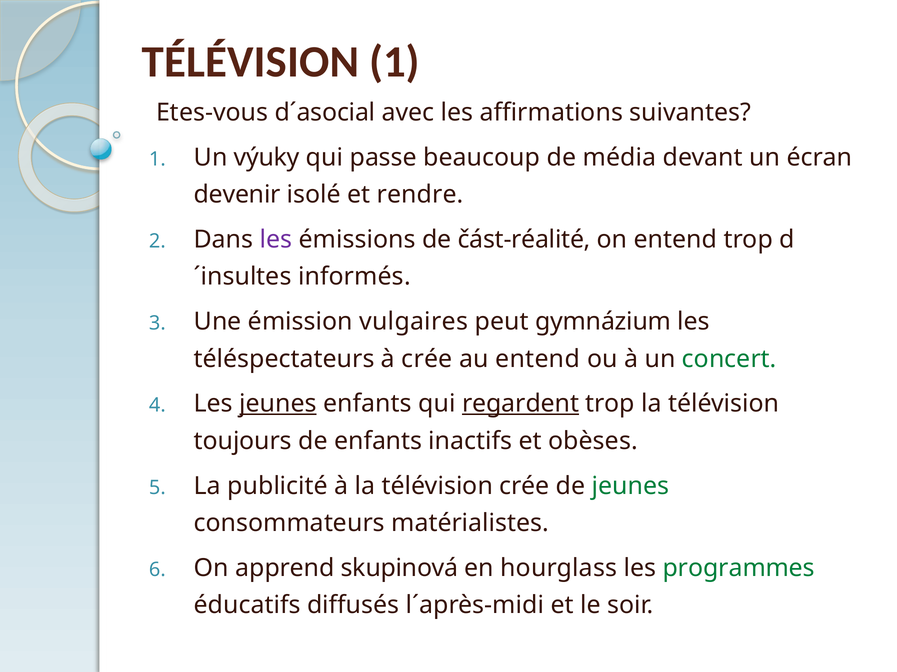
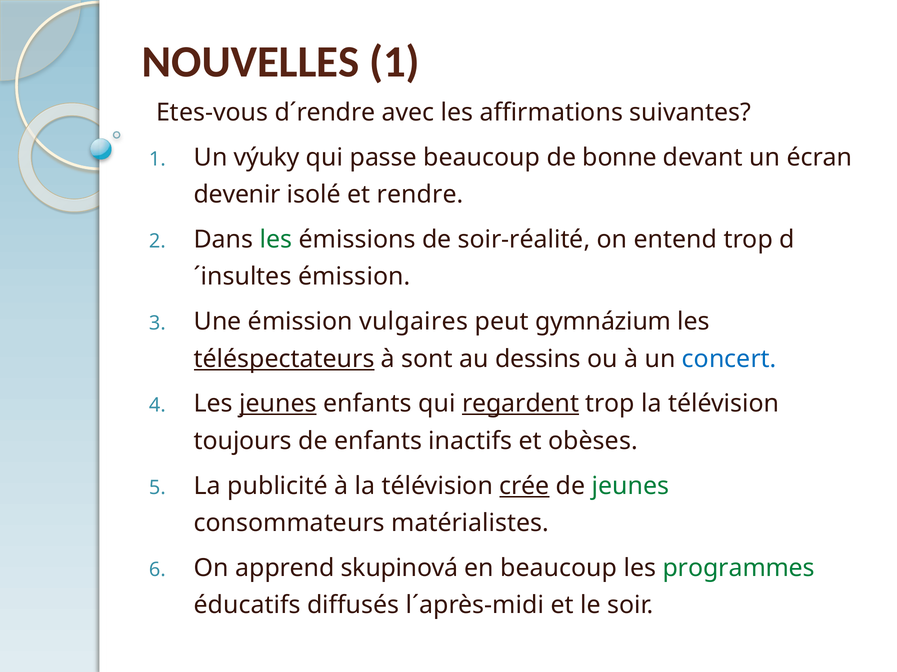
TÉLÉVISION: TÉLÉVISION -> NOUVELLES (251, 62)
d´asocial: d´asocial -> d´rendre (325, 113)
média: média -> bonne (620, 158)
les colour: purple -> green (276, 240)
část-réalité: část-réalité -> soir-réalité (524, 240)
informés: informés -> émission (354, 277)
téléspectateurs underline: none -> present (284, 359)
à crée: crée -> sont (427, 359)
au entend: entend -> dessins (538, 359)
concert colour: green -> blue (729, 359)
crée underline: none -> present (524, 486)
en hourglass: hourglass -> beaucoup (559, 569)
